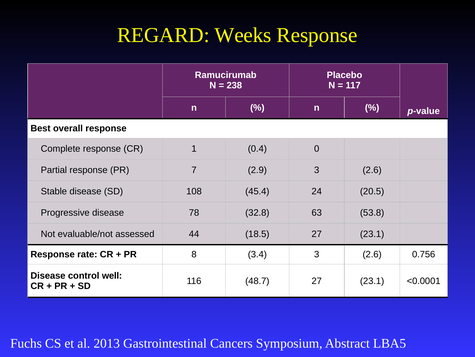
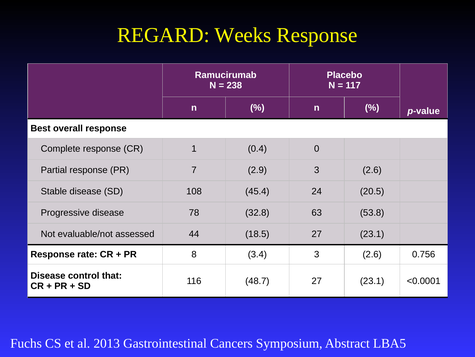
well: well -> that (112, 275)
